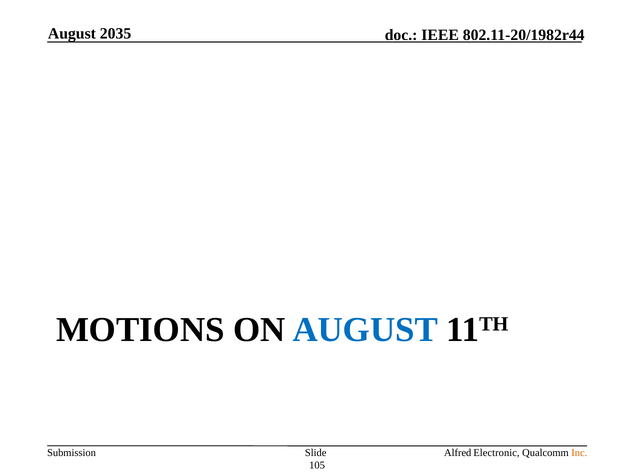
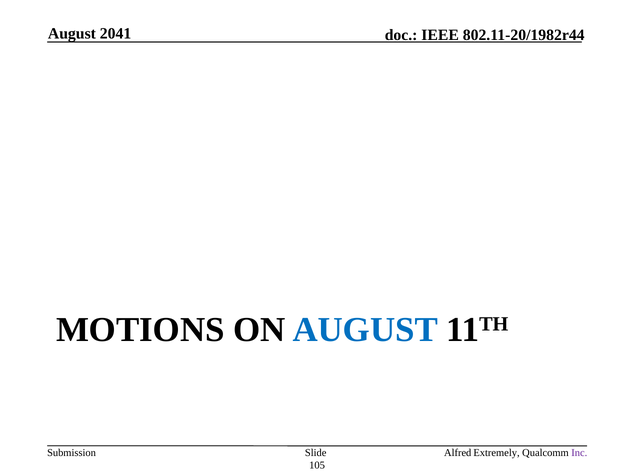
2035: 2035 -> 2041 (116, 33)
Electronic: Electronic -> Extremely (497, 452)
Inc colour: orange -> purple (579, 452)
